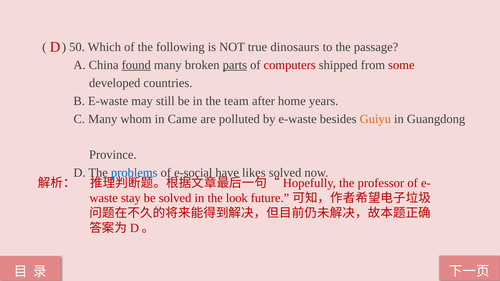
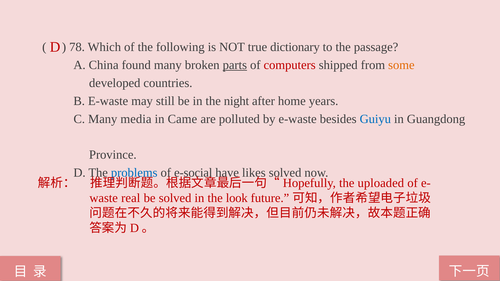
50: 50 -> 78 (77, 47)
dinosaurs: dinosaurs -> dictionary (295, 47)
found underline: present -> none (136, 65)
some colour: red -> orange (401, 65)
team: team -> night (236, 101)
whom: whom -> media (136, 119)
Guiyu colour: orange -> blue (375, 119)
professor: professor -> uploaded (381, 183)
stay: stay -> real (131, 198)
